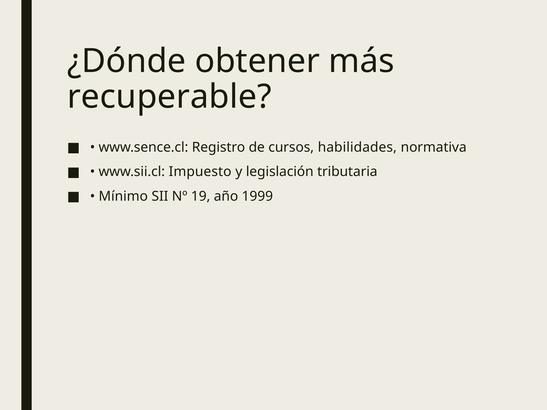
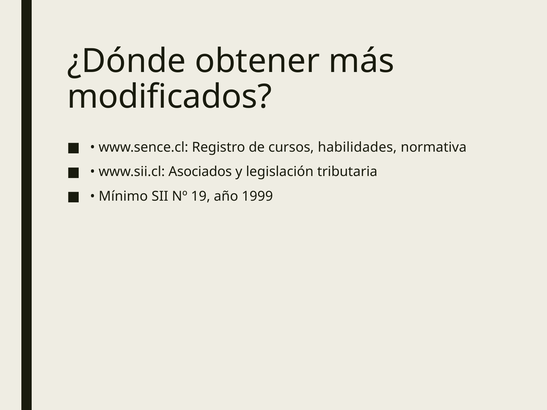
recuperable: recuperable -> modificados (169, 97)
Impuesto: Impuesto -> Asociados (200, 172)
